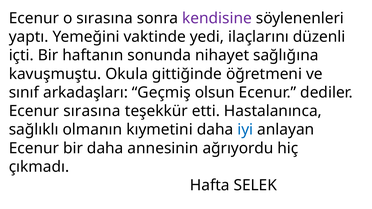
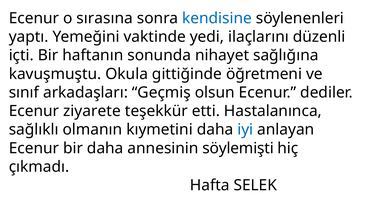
kendisine colour: purple -> blue (217, 18)
Ecenur sırasına: sırasına -> ziyarete (92, 111)
ağrıyordu: ağrıyordu -> söylemişti (238, 148)
